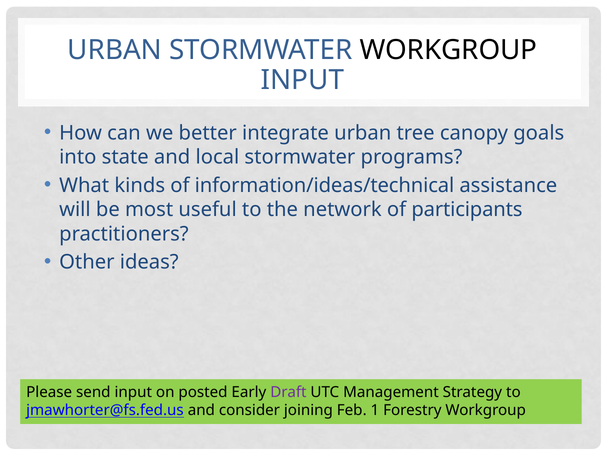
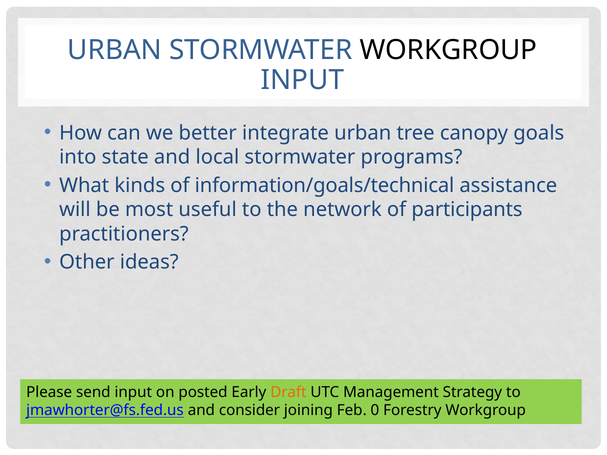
information/ideas/technical: information/ideas/technical -> information/goals/technical (325, 186)
Draft colour: purple -> orange (288, 393)
1: 1 -> 0 (375, 411)
